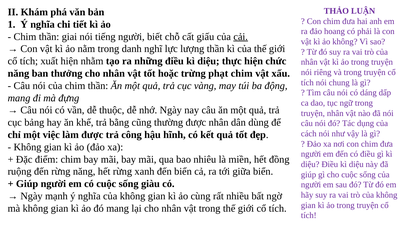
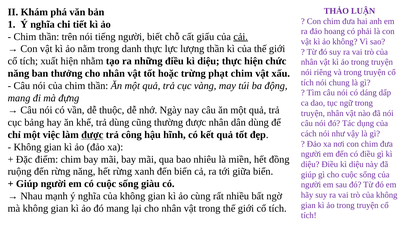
giai: giai -> trên (69, 37)
danh nghĩ: nghĩ -> thực (153, 49)
trả bằng: bằng -> dùng (119, 122)
được underline: none -> present (92, 135)
Ngày: Ngày -> Nhau (31, 196)
